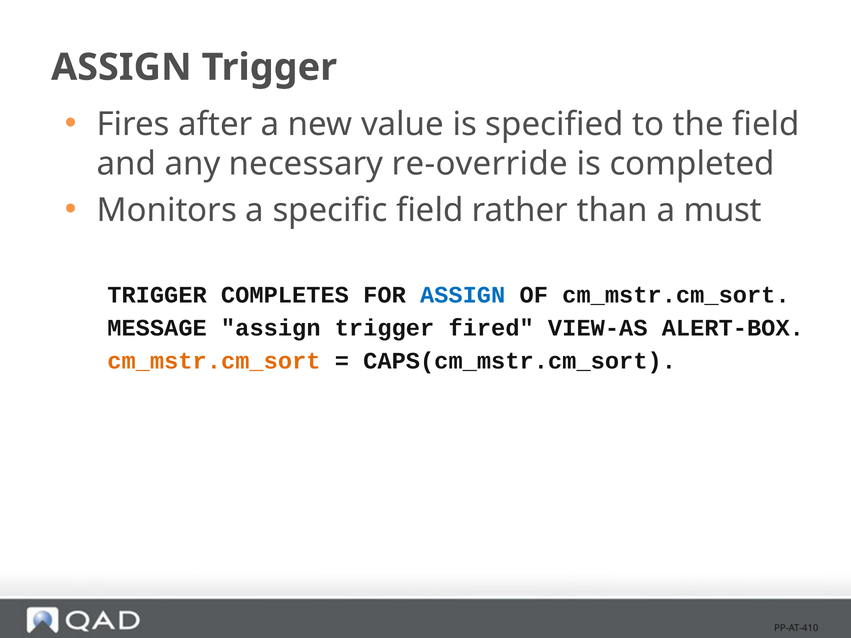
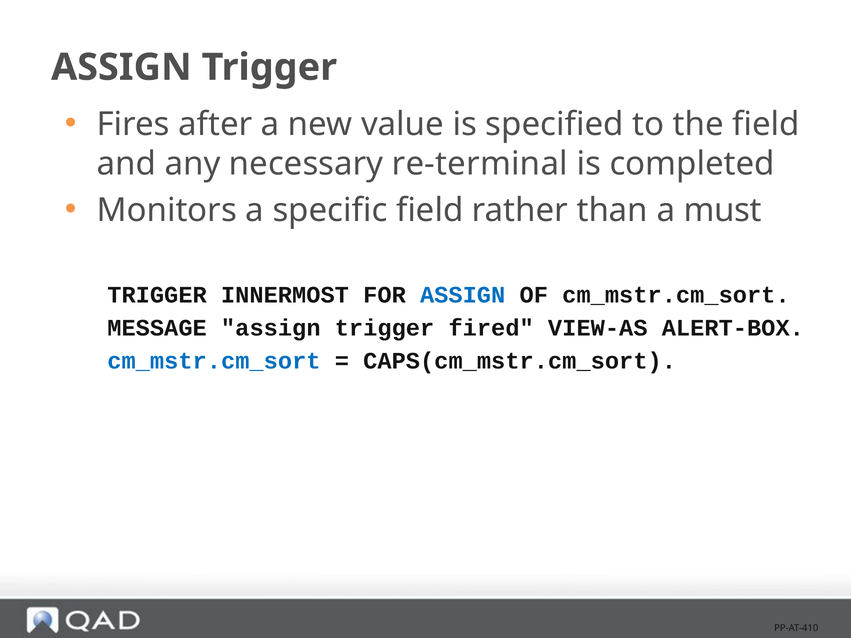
re-override: re-override -> re-terminal (480, 164)
COMPLETES: COMPLETES -> INNERMOST (285, 295)
cm_mstr.cm_sort colour: orange -> blue (214, 361)
